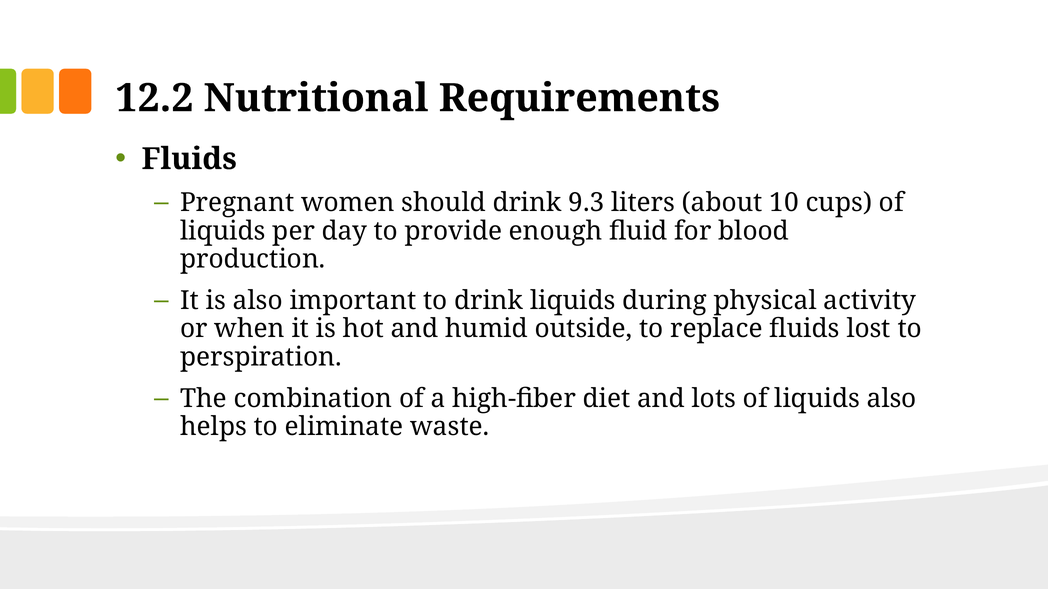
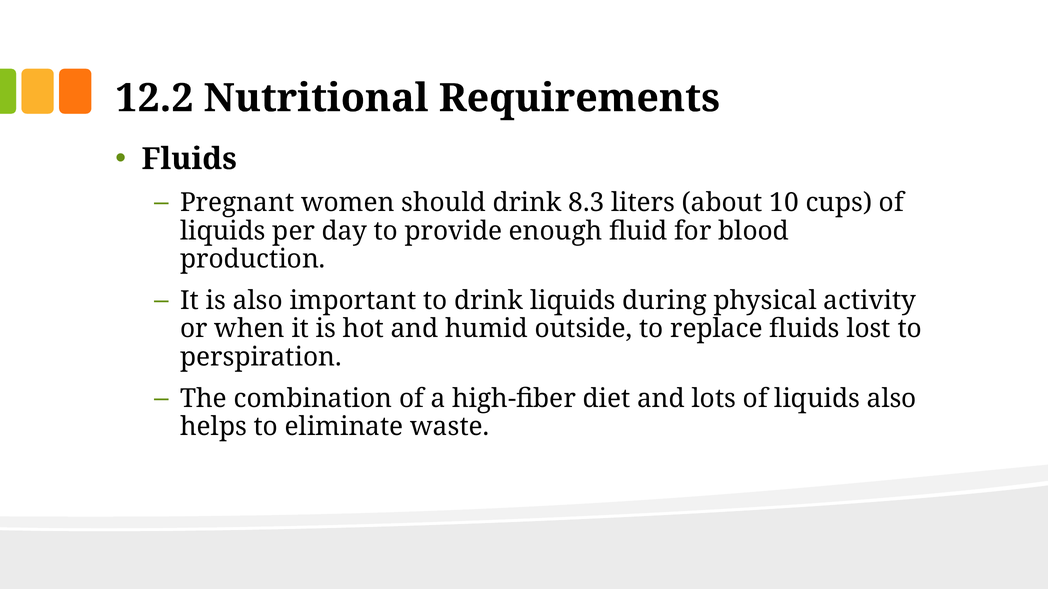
9.3: 9.3 -> 8.3 (586, 203)
